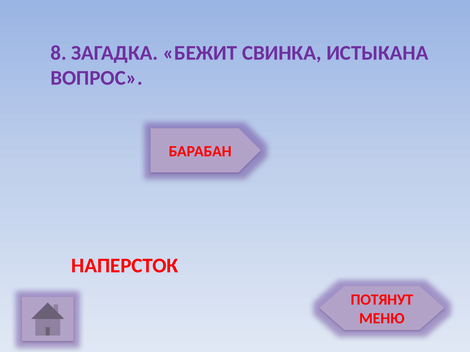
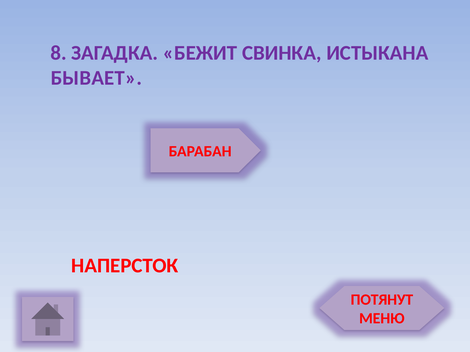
ВОПРОС: ВОПРОС -> БЫВАЕТ (96, 78)
